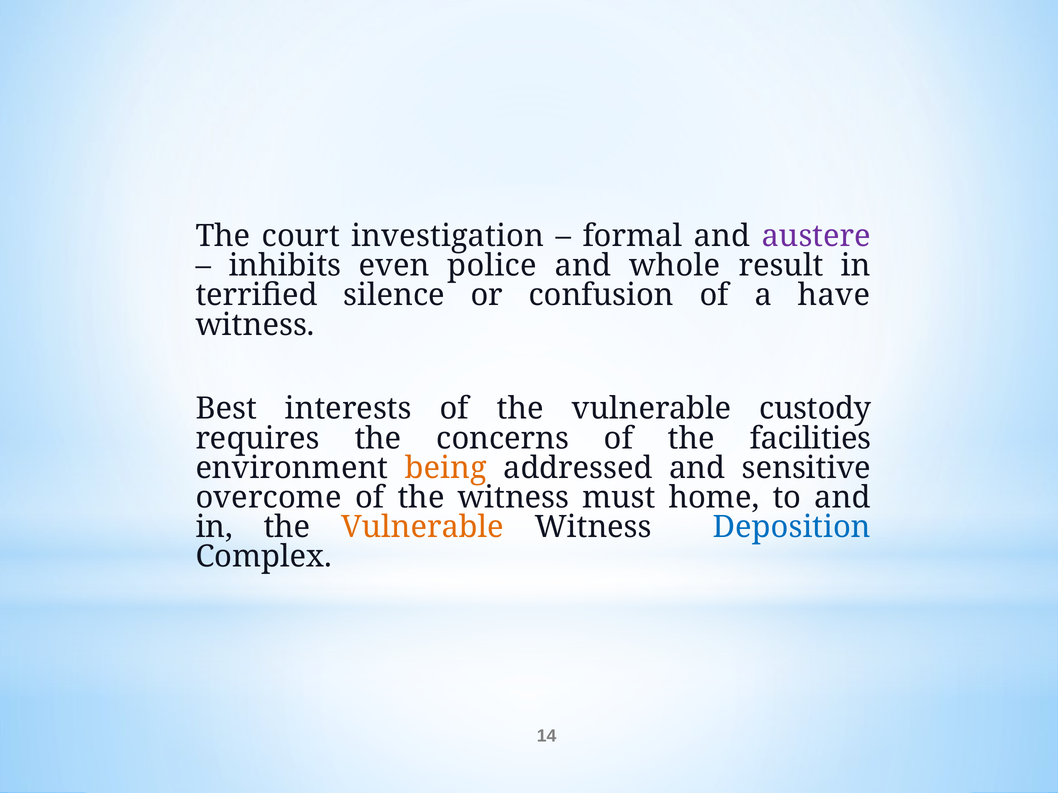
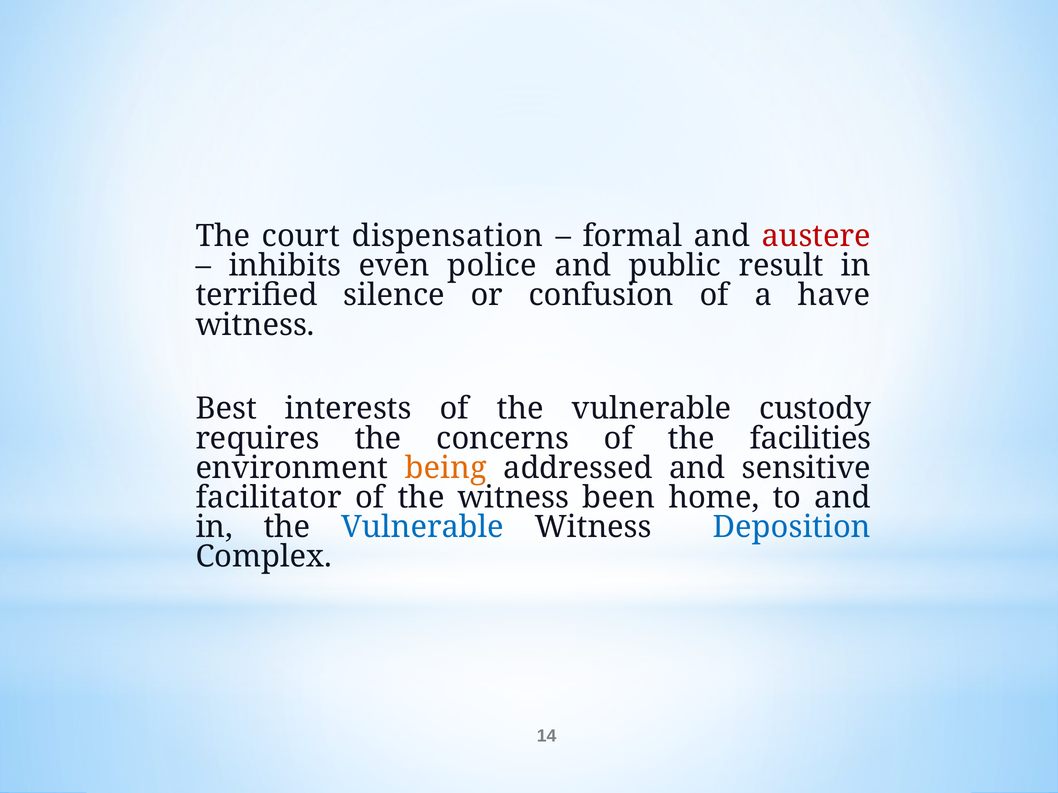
investigation: investigation -> dispensation (448, 236)
austere colour: purple -> red (816, 236)
whole: whole -> public (675, 266)
overcome: overcome -> facilitator (269, 498)
must: must -> been (619, 498)
Vulnerable colour: orange -> blue (422, 528)
